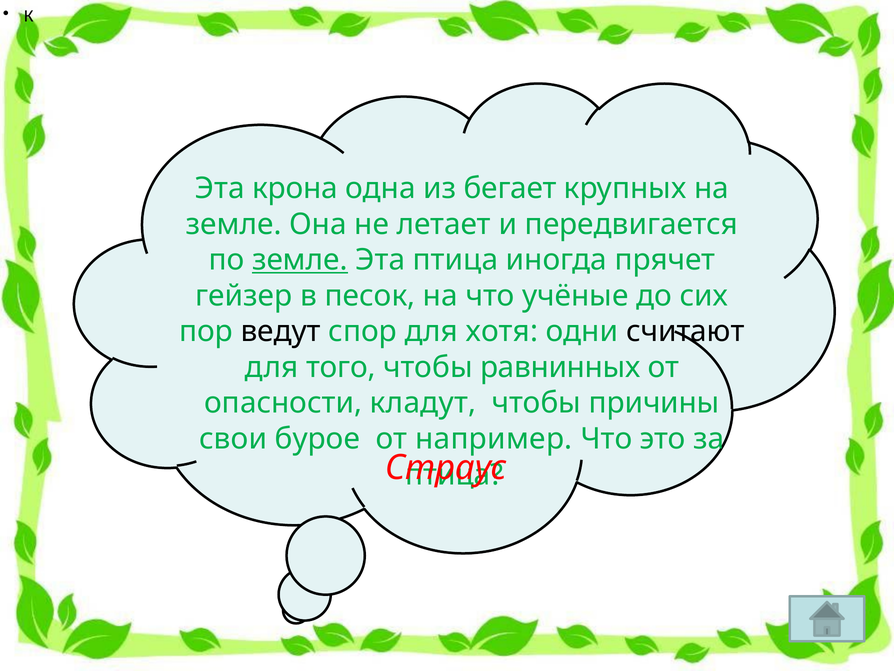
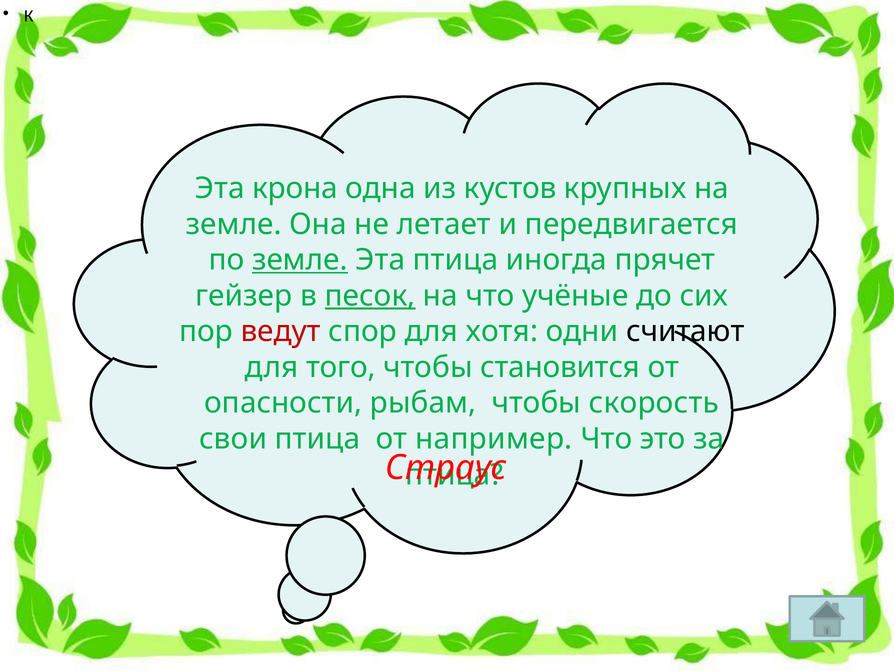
бегает: бегает -> кустов (510, 188)
песок underline: none -> present (370, 296)
ведут colour: black -> red (281, 331)
равнинных: равнинных -> становится (560, 367)
кладут: кладут -> рыбам (423, 403)
причины: причины -> скорость (654, 403)
свои бурое: бурое -> птица (317, 439)
